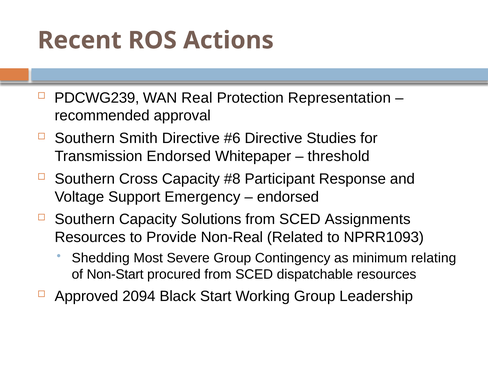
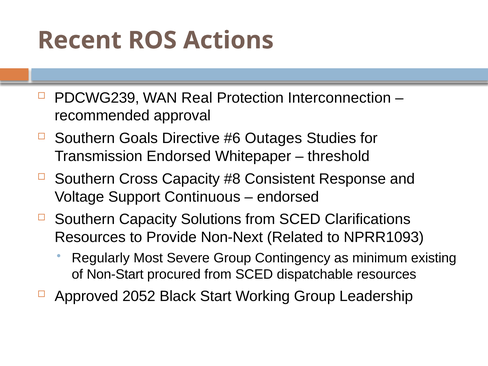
Representation: Representation -> Interconnection (339, 98)
Smith: Smith -> Goals (138, 138)
Directive: Directive -> Outages (273, 138)
Participant: Participant -> Consistent (280, 179)
Emergency: Emergency -> Continuous (202, 197)
Assignments: Assignments -> Clarifications (368, 219)
Non-Real: Non-Real -> Non-Next (232, 237)
Shedding: Shedding -> Regularly (101, 258)
relating: relating -> existing (434, 258)
2094: 2094 -> 2052 (139, 296)
